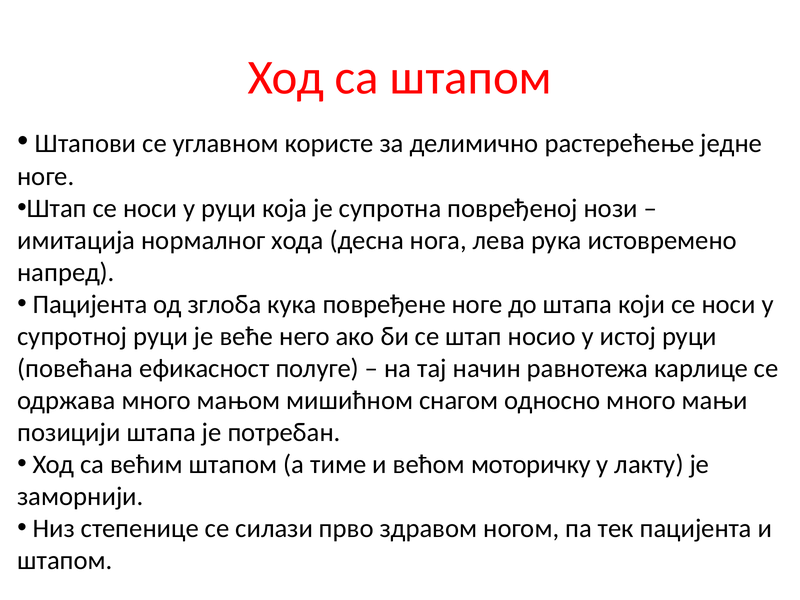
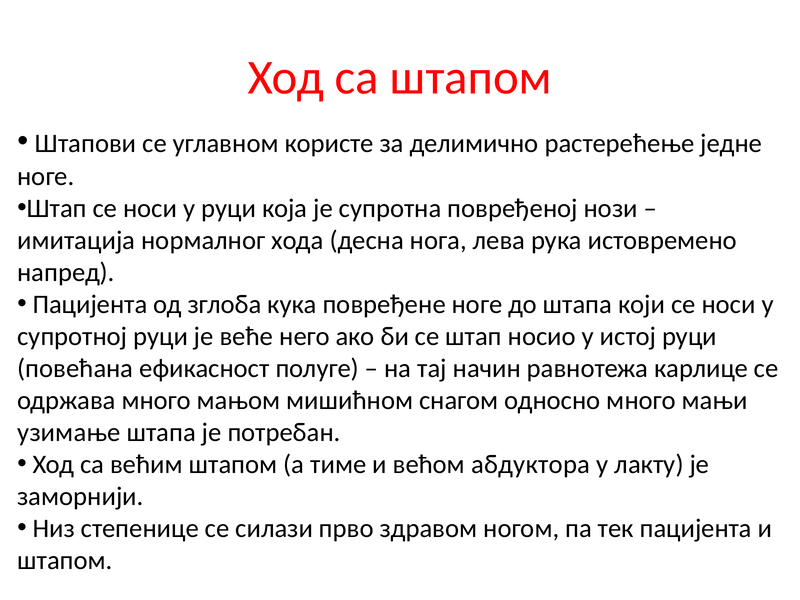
позицији: позицији -> узимање (69, 432)
моторичку: моторичку -> абдуктора (531, 464)
